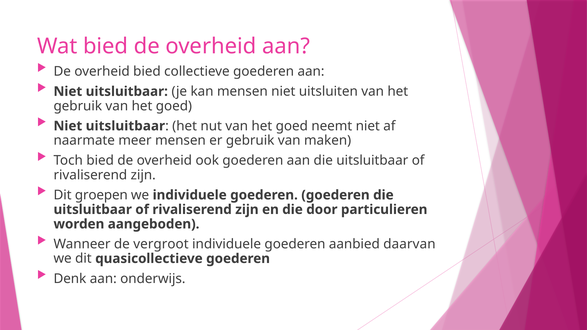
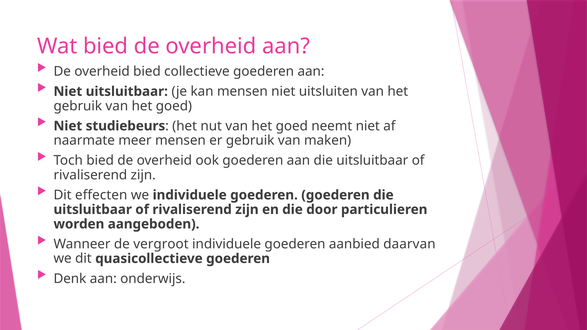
uitsluitbaar: uitsluitbaar -> studiebeurs (125, 126)
groepen: groepen -> effecten (101, 195)
